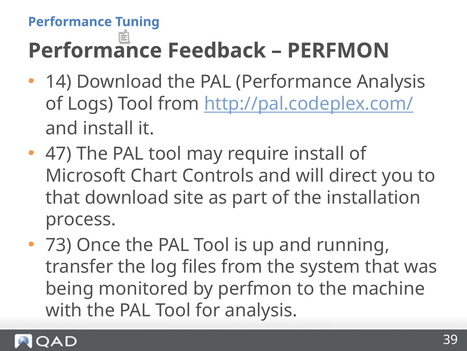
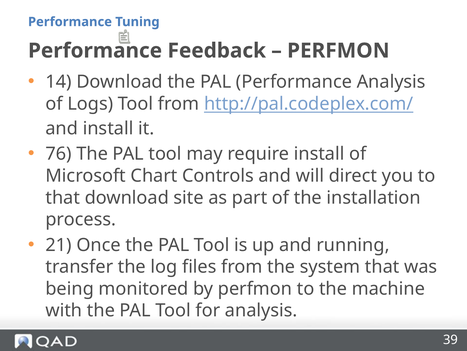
47: 47 -> 76 (59, 154)
73: 73 -> 21 (59, 245)
